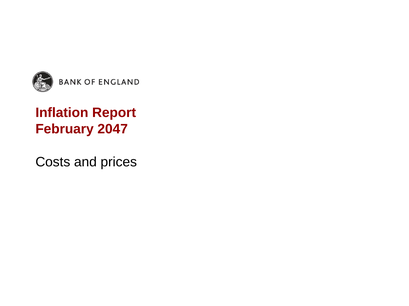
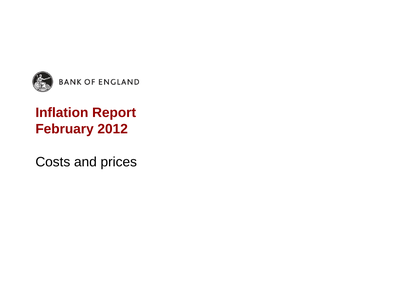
2047: 2047 -> 2012 (113, 129)
